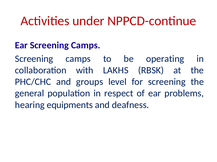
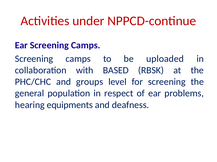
operating: operating -> uploaded (165, 59)
LAKHS: LAKHS -> BASED (116, 71)
